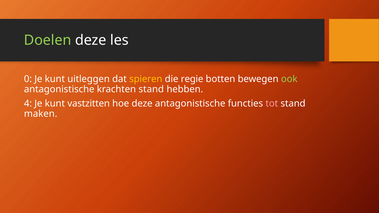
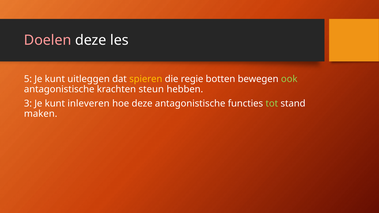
Doelen colour: light green -> pink (48, 40)
0: 0 -> 5 (28, 79)
krachten stand: stand -> steun (151, 89)
4: 4 -> 3 (28, 104)
vastzitten: vastzitten -> inleveren (89, 104)
tot colour: pink -> light green (272, 104)
